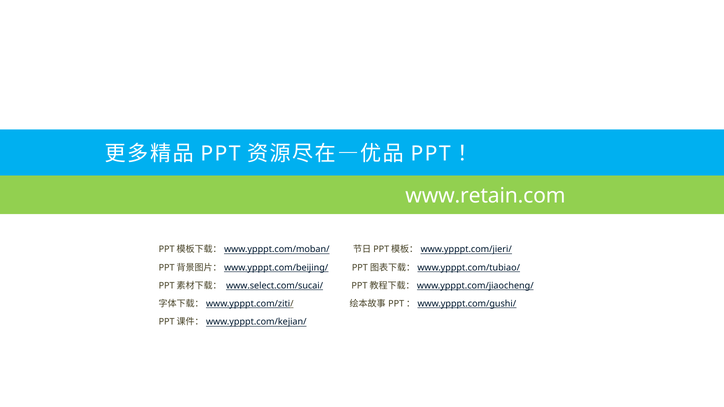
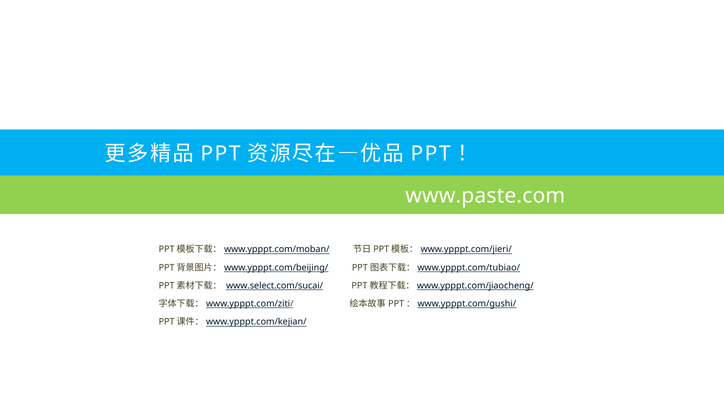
www.retain.com: www.retain.com -> www.paste.com (485, 196)
